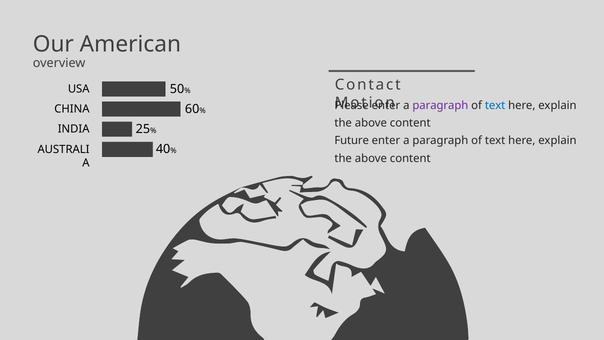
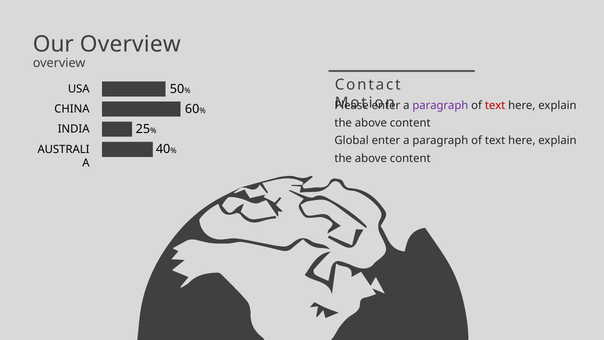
Our American: American -> Overview (130, 44)
text colour: blue -> red (495, 105)
Future: Future -> Global (352, 141)
